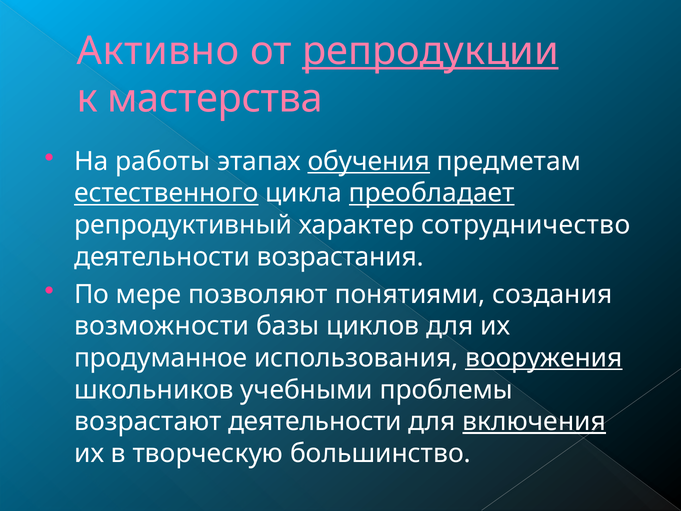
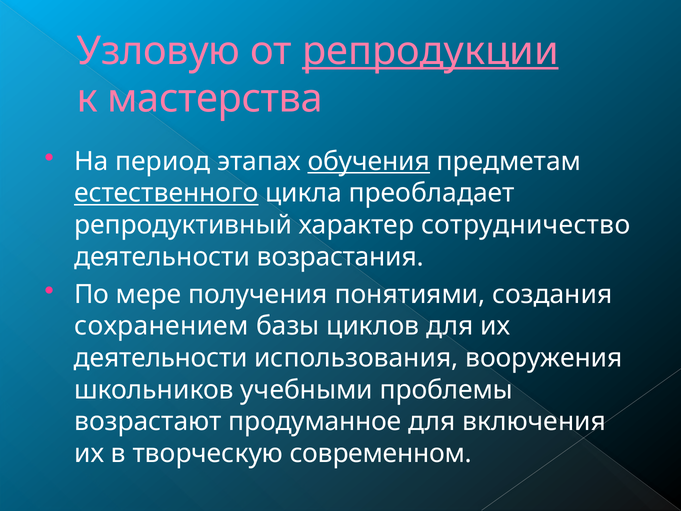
Активно: Активно -> Узловую (159, 51)
работы: работы -> период (163, 161)
преобладает underline: present -> none (432, 193)
позволяют: позволяют -> получения (258, 294)
возможности: возможности -> сохранением (162, 326)
продуманное: продуманное -> деятельности (161, 358)
вооружения underline: present -> none (544, 358)
возрастают деятельности: деятельности -> продуманное (315, 421)
включения underline: present -> none (534, 421)
большинство: большинство -> современном (381, 453)
